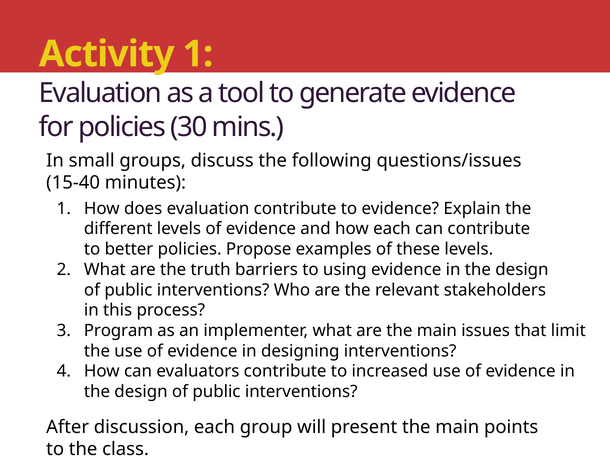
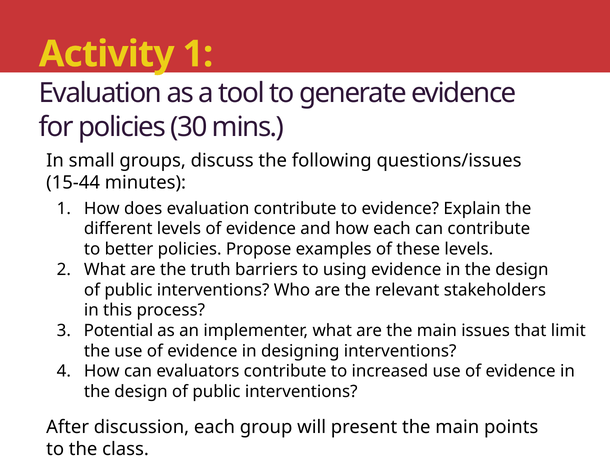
15-40: 15-40 -> 15-44 (73, 182)
Program: Program -> Potential (118, 330)
